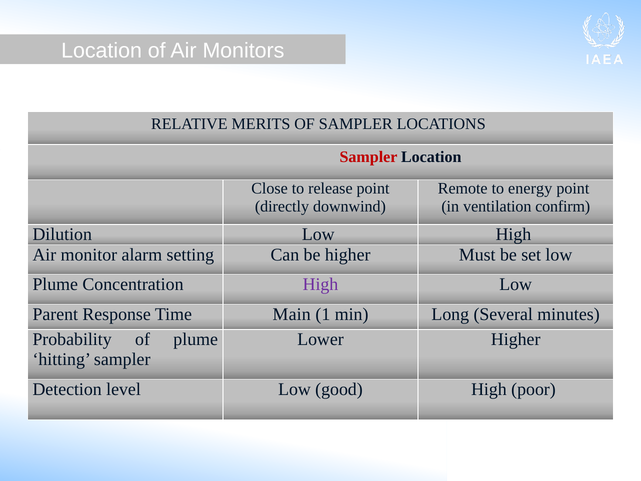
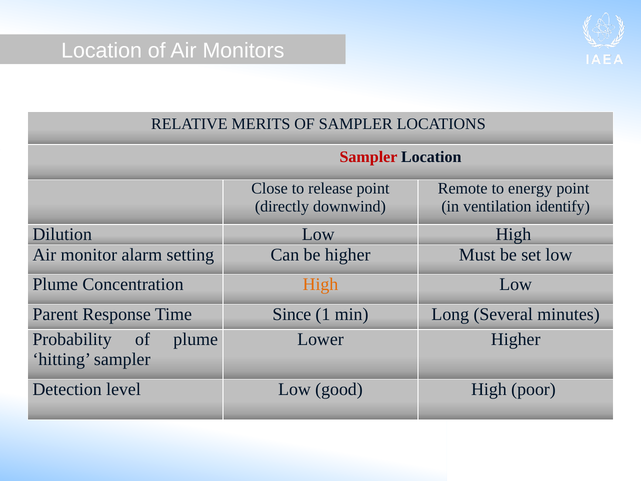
confirm: confirm -> identify (563, 206)
High colour: purple -> orange (320, 284)
Main: Main -> Since (292, 314)
